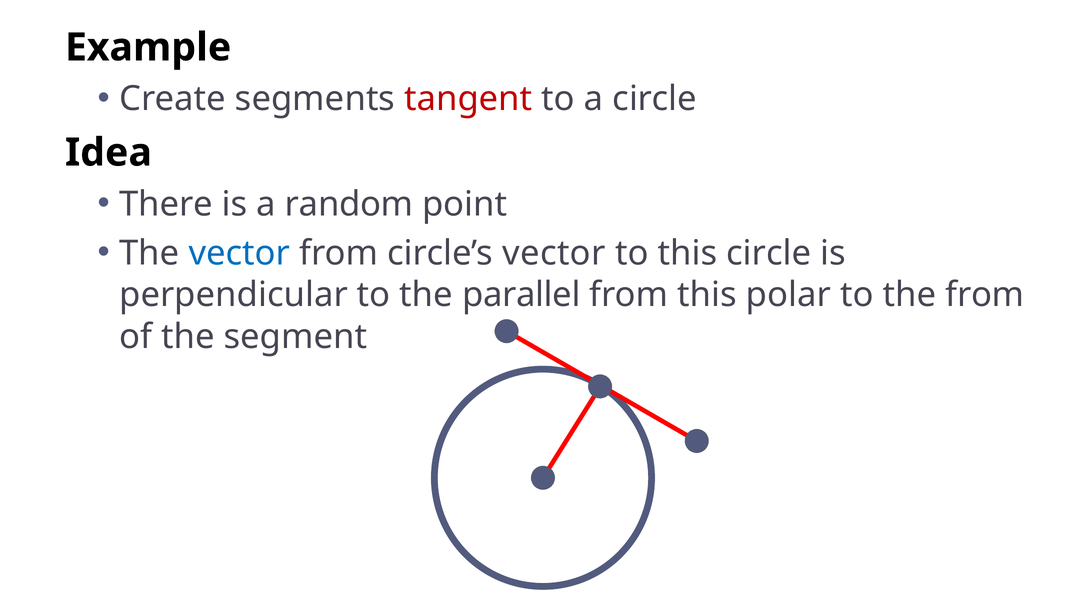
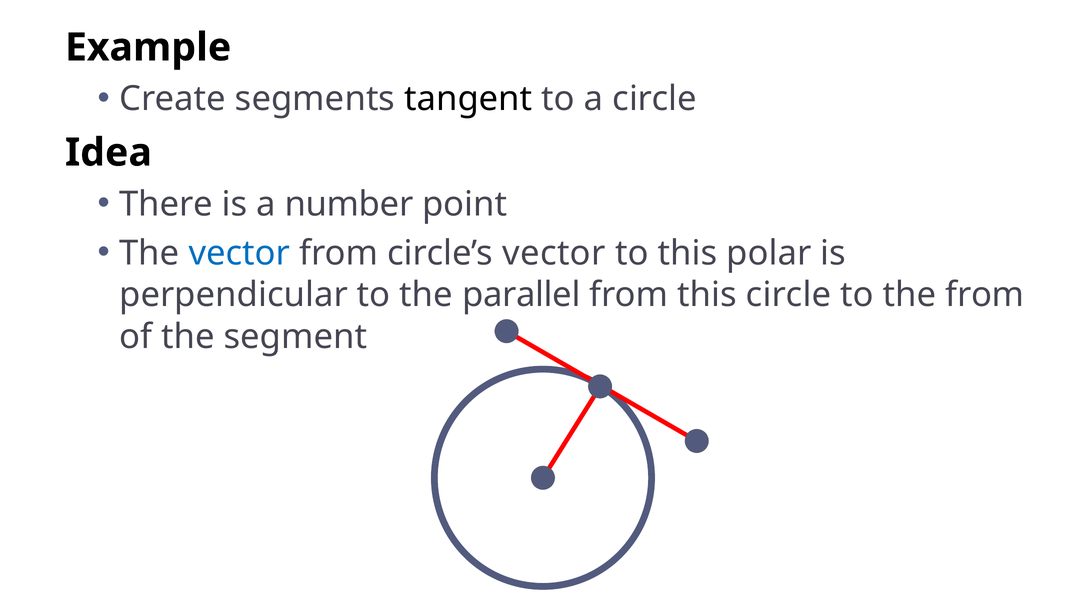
tangent colour: red -> black (468, 99)
random: random -> number (349, 204)
this circle: circle -> polar (769, 253)
this polar: polar -> circle (789, 295)
